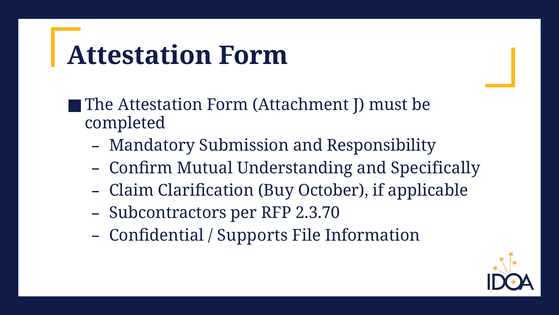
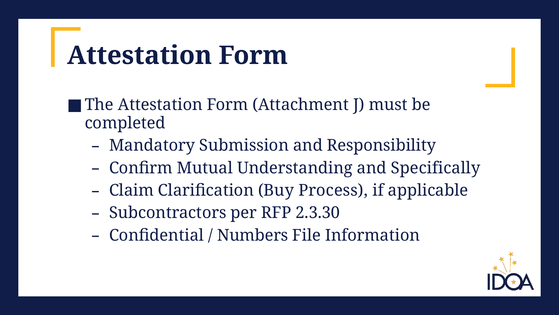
October: October -> Process (333, 190)
2.3.70: 2.3.70 -> 2.3.30 (318, 213)
Supports: Supports -> Numbers (253, 235)
